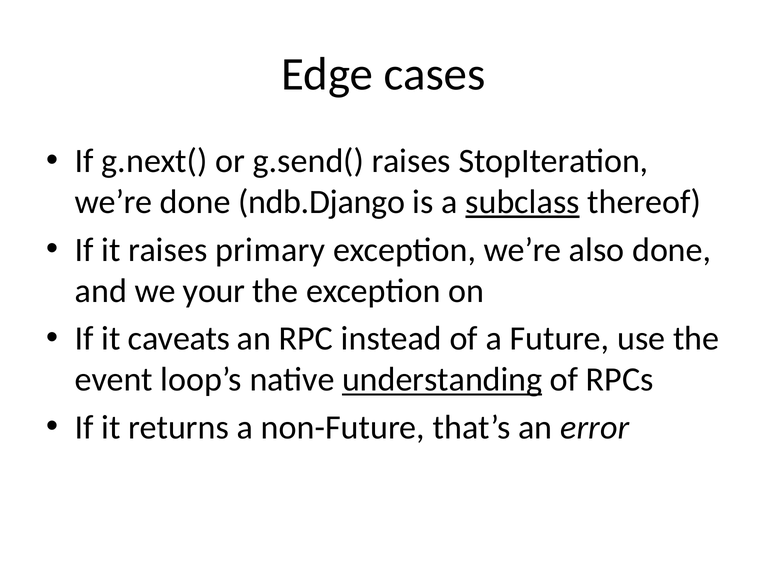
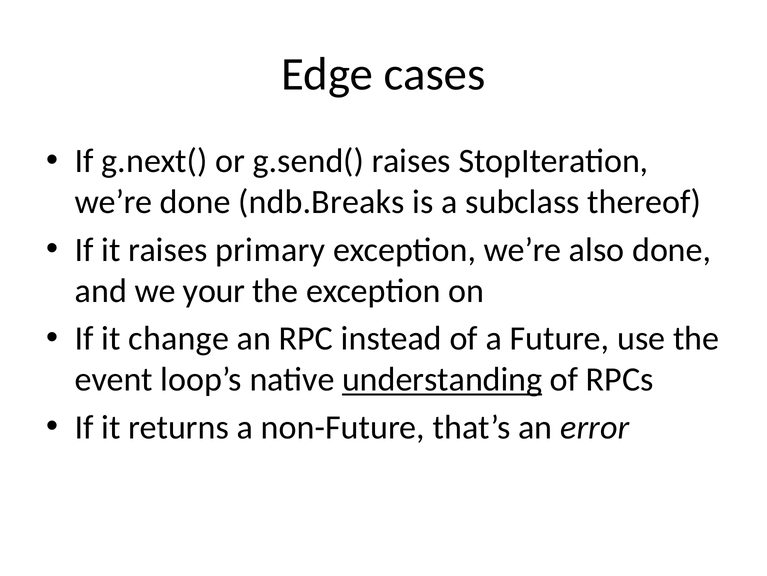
ndb.Django: ndb.Django -> ndb.Breaks (321, 202)
subclass underline: present -> none (523, 202)
caveats: caveats -> change (179, 338)
